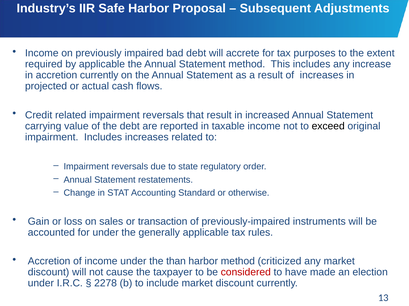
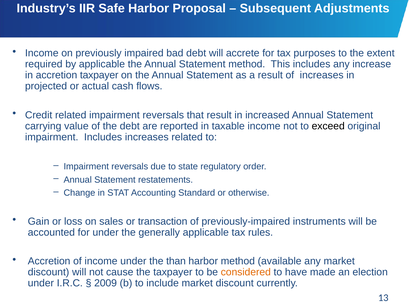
accretion currently: currently -> taxpayer (99, 75)
criticized: criticized -> available (280, 262)
considered colour: red -> orange (246, 273)
2278: 2278 -> 2009 (106, 284)
